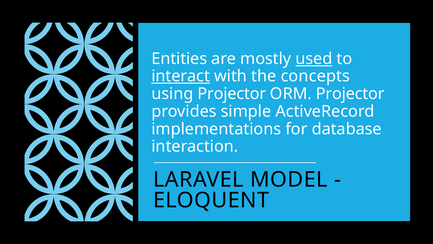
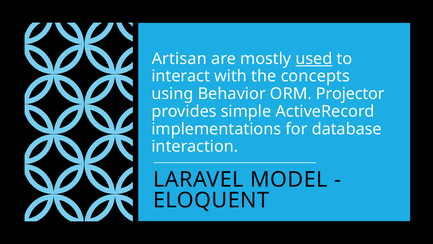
Entities: Entities -> Artisan (179, 59)
interact underline: present -> none (181, 76)
using Projector: Projector -> Behavior (232, 94)
